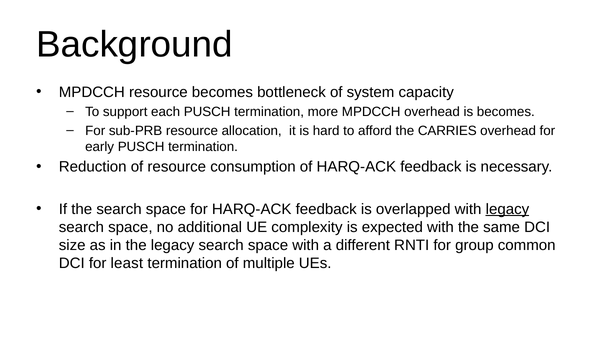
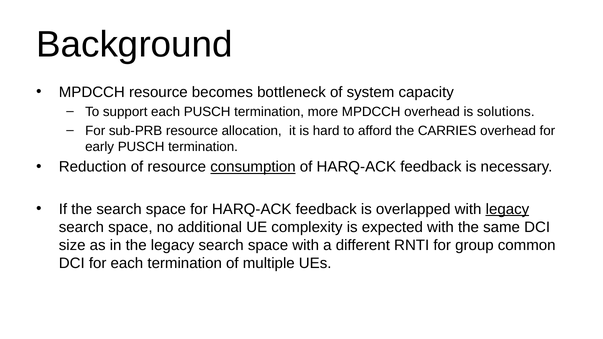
is becomes: becomes -> solutions (506, 112)
consumption underline: none -> present (253, 167)
for least: least -> each (127, 263)
